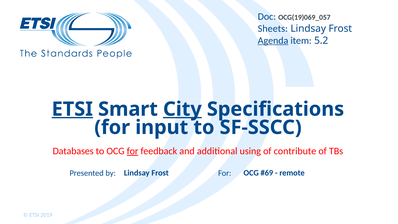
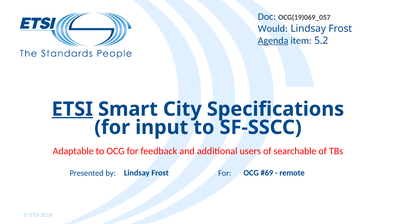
Sheets: Sheets -> Would (273, 29)
City underline: present -> none (182, 109)
Databases: Databases -> Adaptable (73, 151)
for underline: present -> none (133, 151)
using: using -> users (250, 151)
contribute: contribute -> searchable (295, 151)
